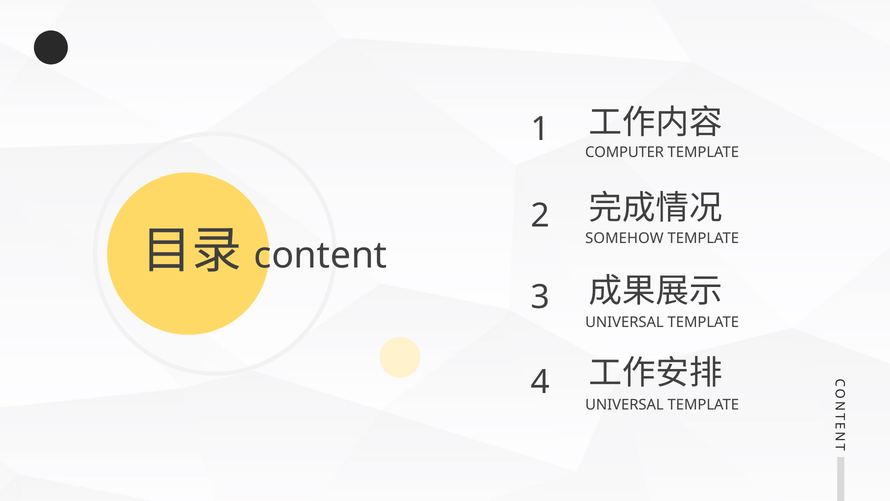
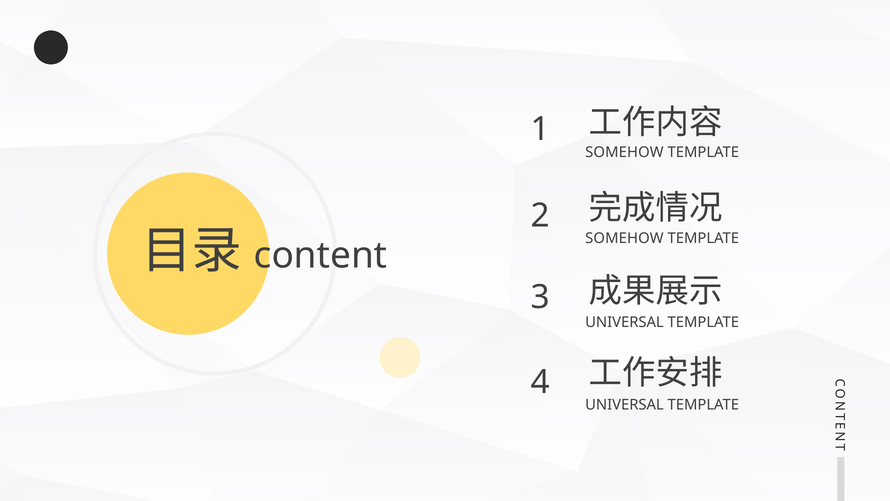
COMPUTER: COMPUTER -> SOMEHOW (624, 152)
